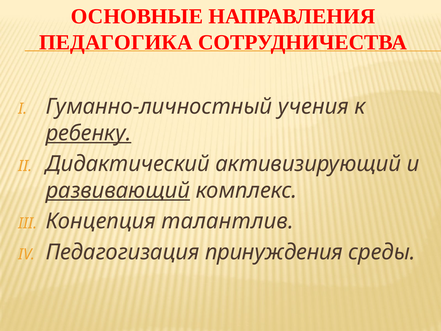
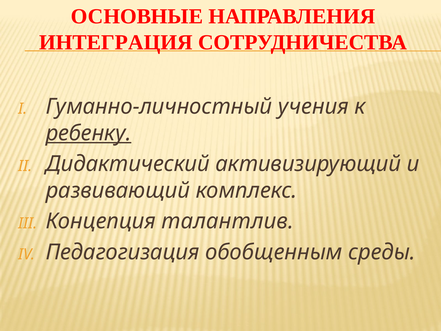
ПЕДАГОГИКА: ПЕДАГОГИКА -> ИНТЕГРАЦИЯ (116, 42)
развивающий underline: present -> none (118, 190)
принуждения: принуждения -> обобщенным (274, 252)
